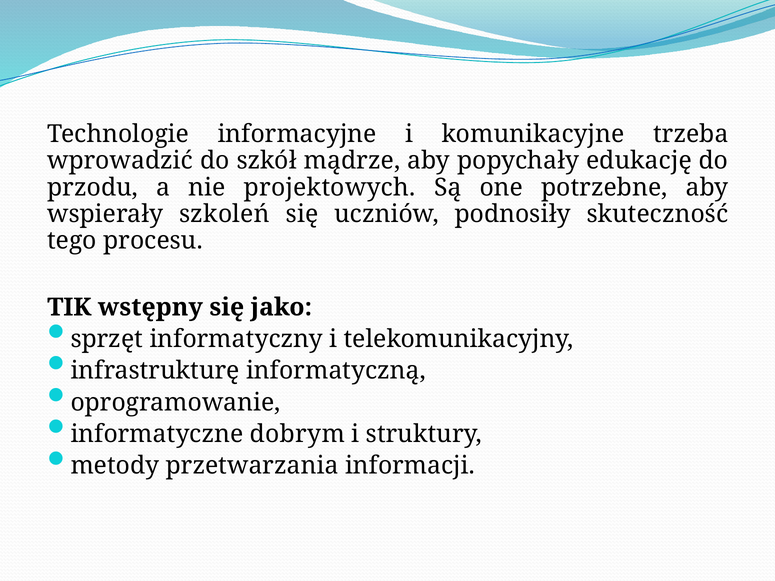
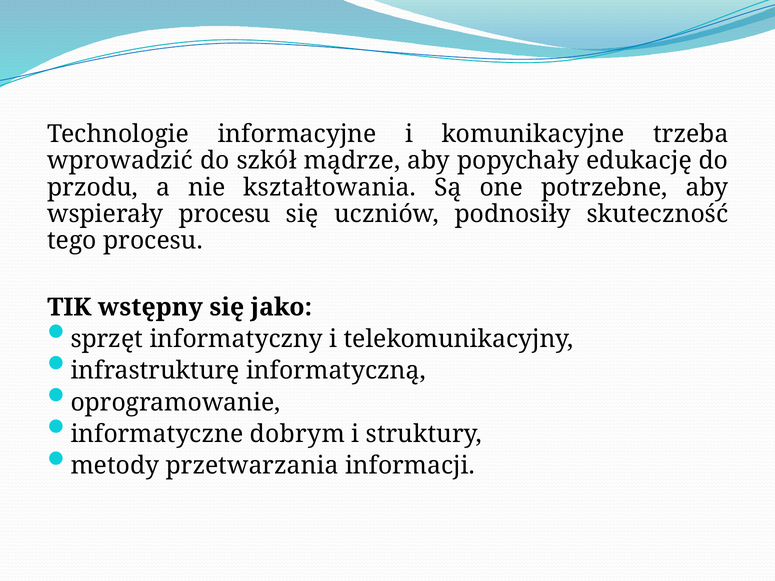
projektowych: projektowych -> kształtowania (330, 187)
wspierały szkoleń: szkoleń -> procesu (225, 214)
